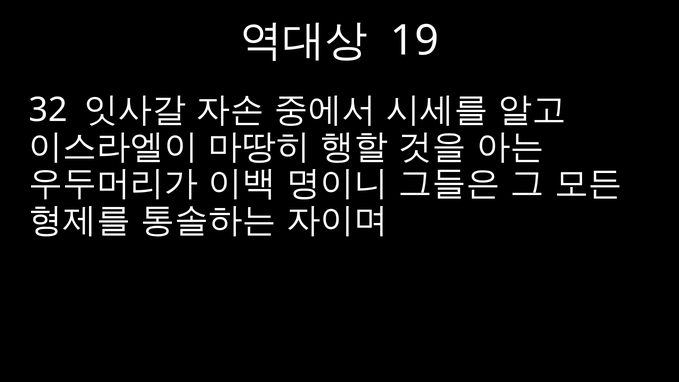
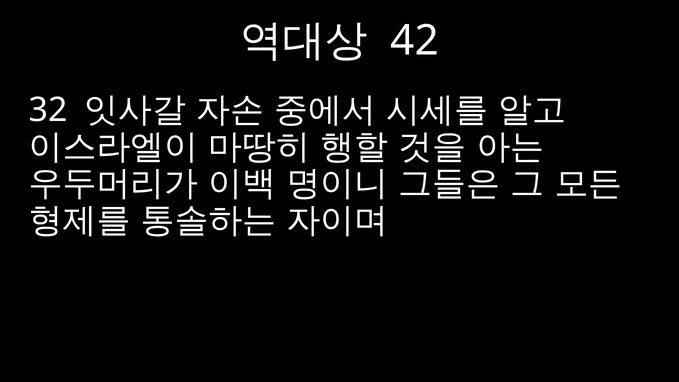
19: 19 -> 42 (415, 41)
